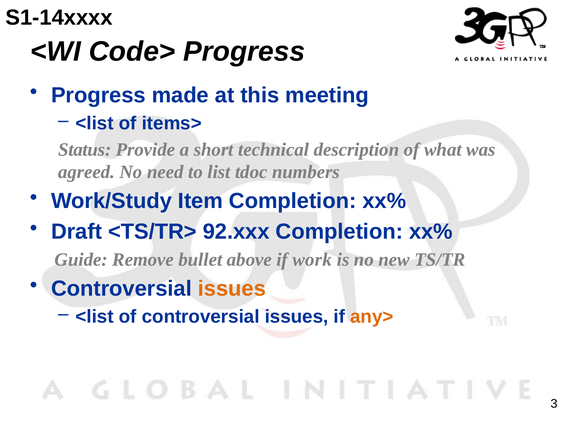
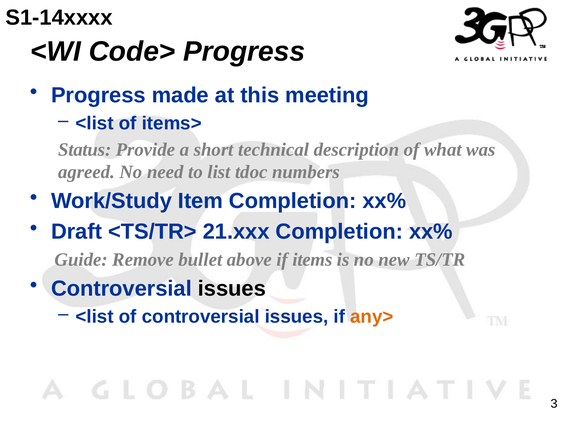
92.xxx: 92.xxx -> 21.xxx (236, 232)
work: work -> items (312, 260)
issues colour: orange -> black (232, 289)
